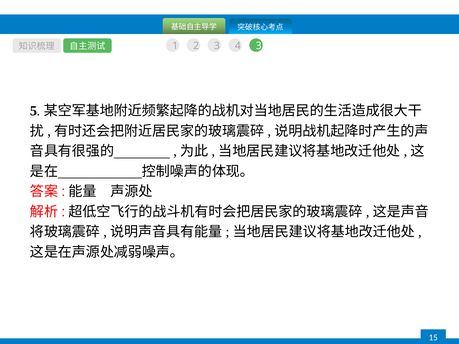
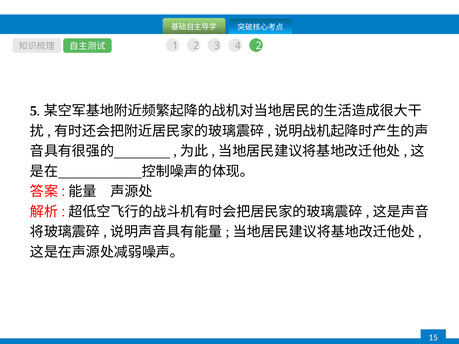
4 3: 3 -> 2 (259, 46)
